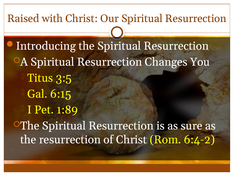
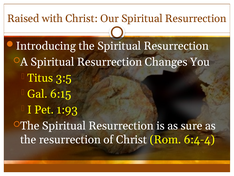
1:89: 1:89 -> 1:93 (67, 110)
6:4-2: 6:4-2 -> 6:4-4 (199, 139)
